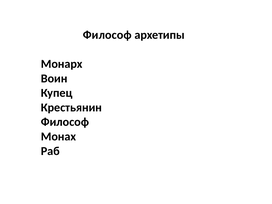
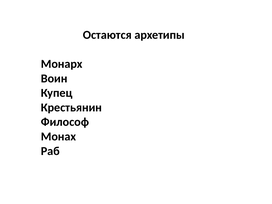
Философ: Философ -> Остаются (107, 35)
